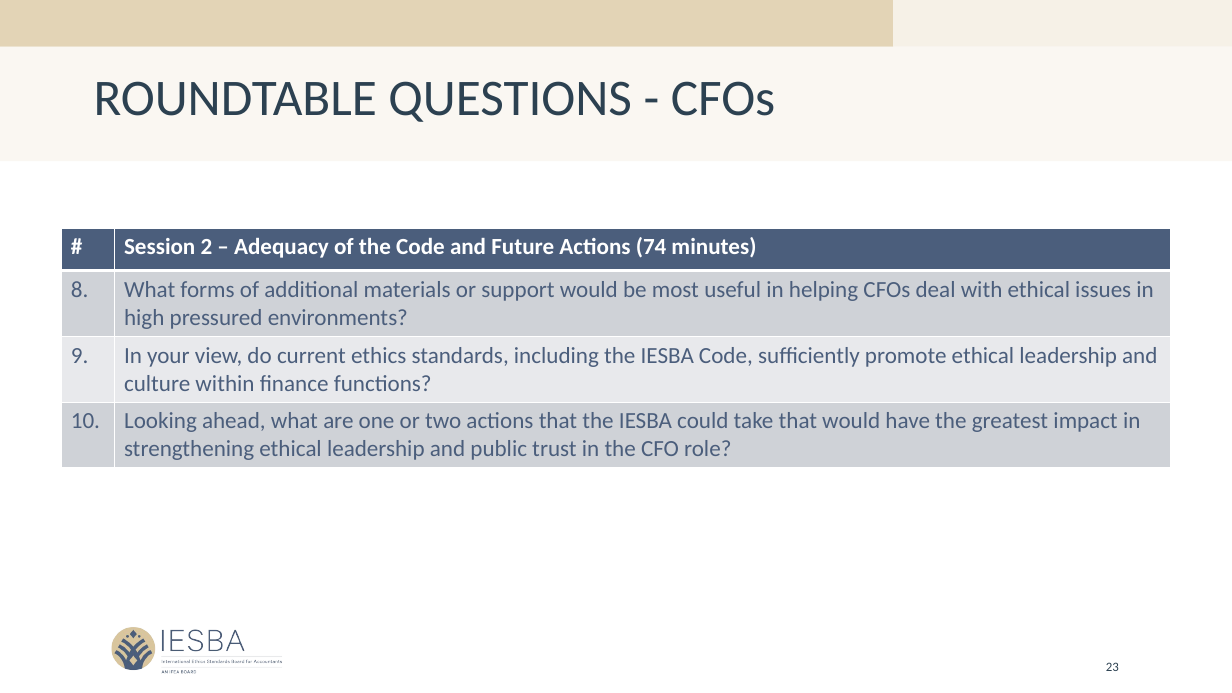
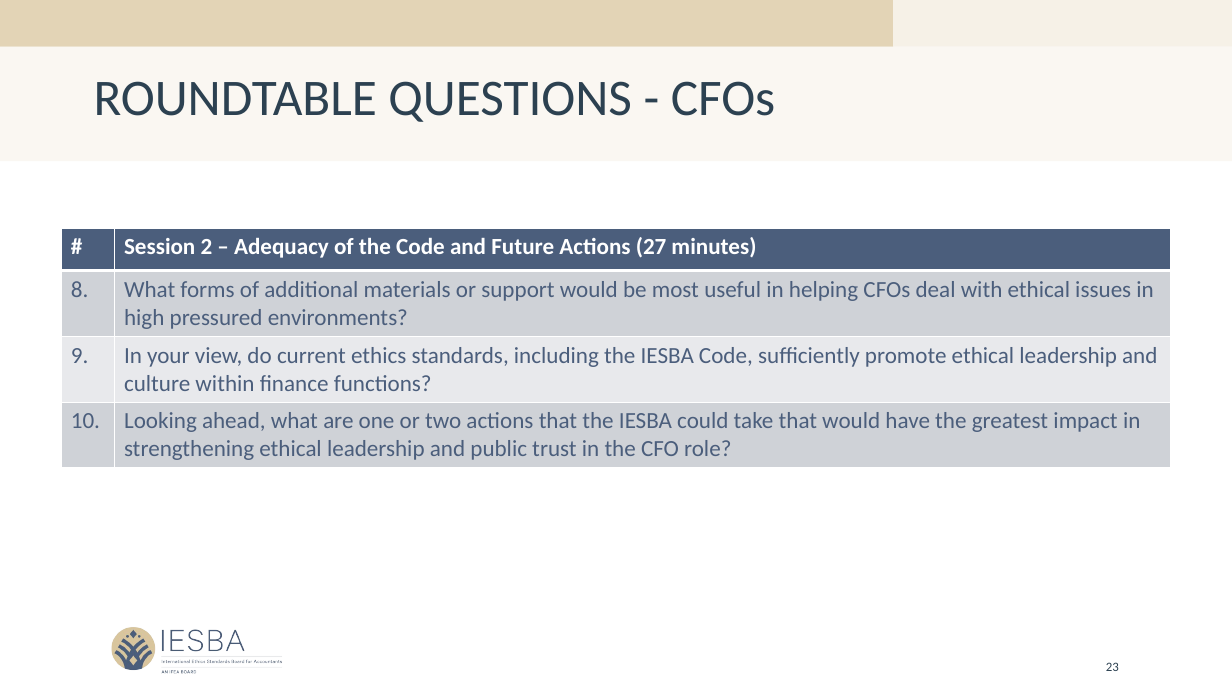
74: 74 -> 27 (651, 247)
